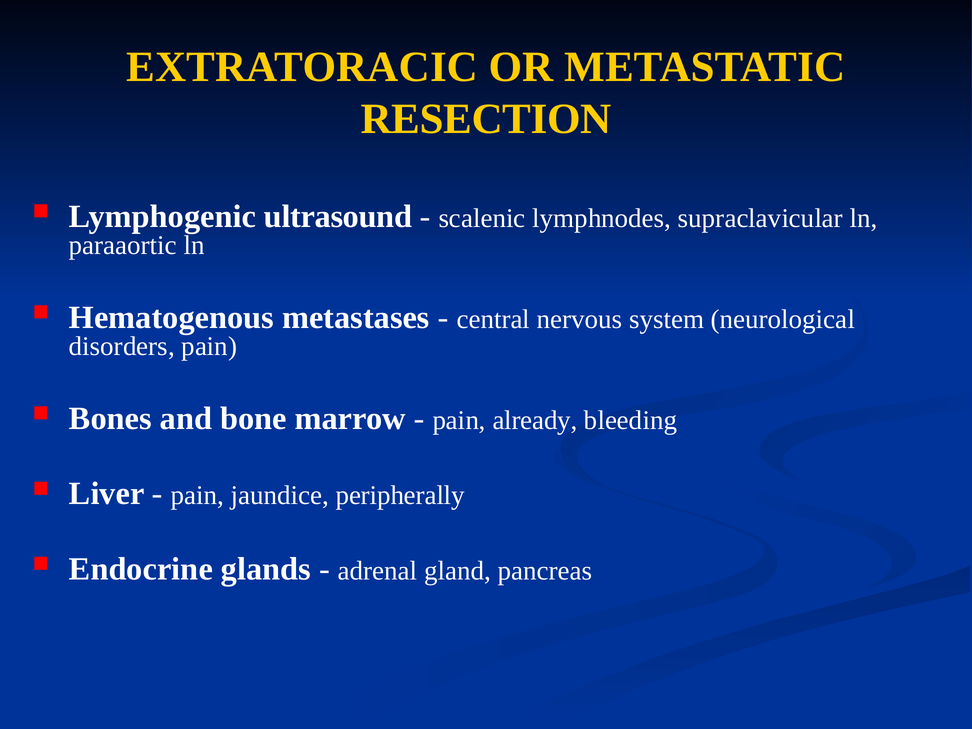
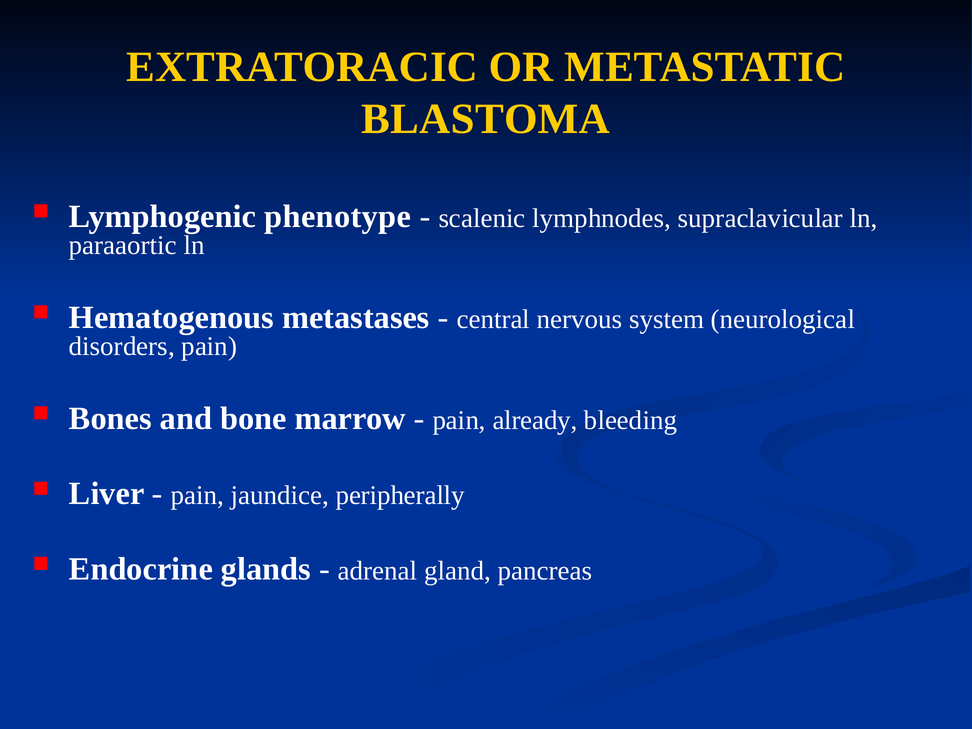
RESECTION: RESECTION -> BLASTOMA (486, 119)
ultrasound: ultrasound -> phenotype (338, 216)
